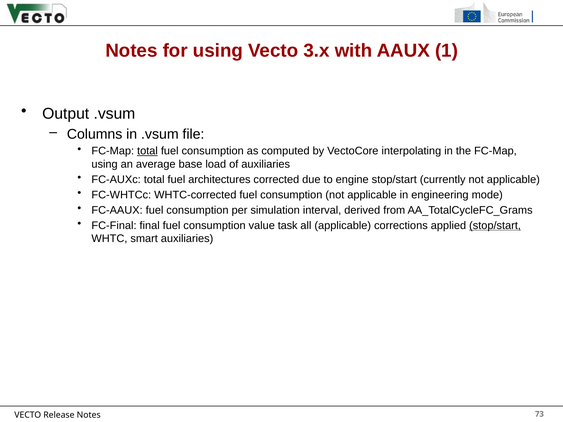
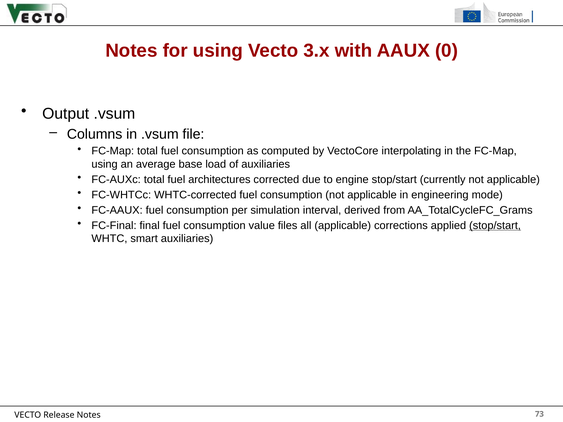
1: 1 -> 0 (447, 51)
total underline: present -> none (147, 151)
task: task -> files (288, 226)
